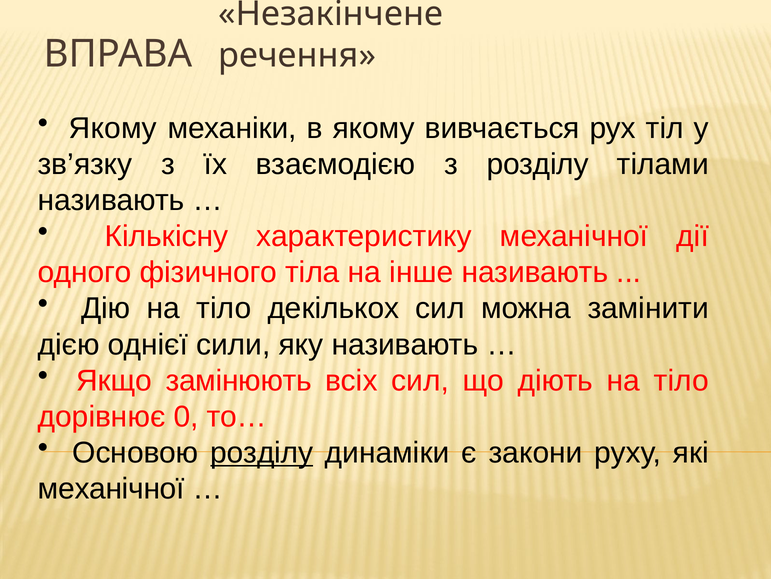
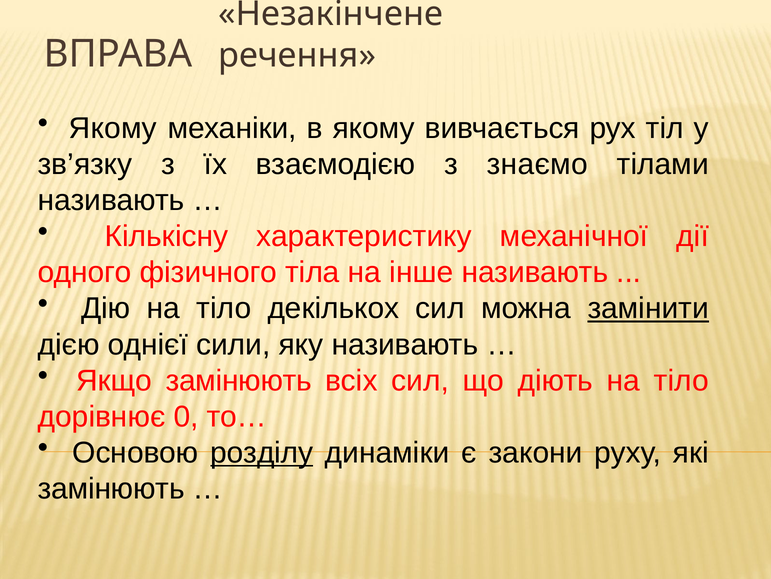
з розділу: розділу -> знаємо (537, 164)
замінити underline: none -> present (648, 308)
механічної: механічної -> замінюють (111, 488)
